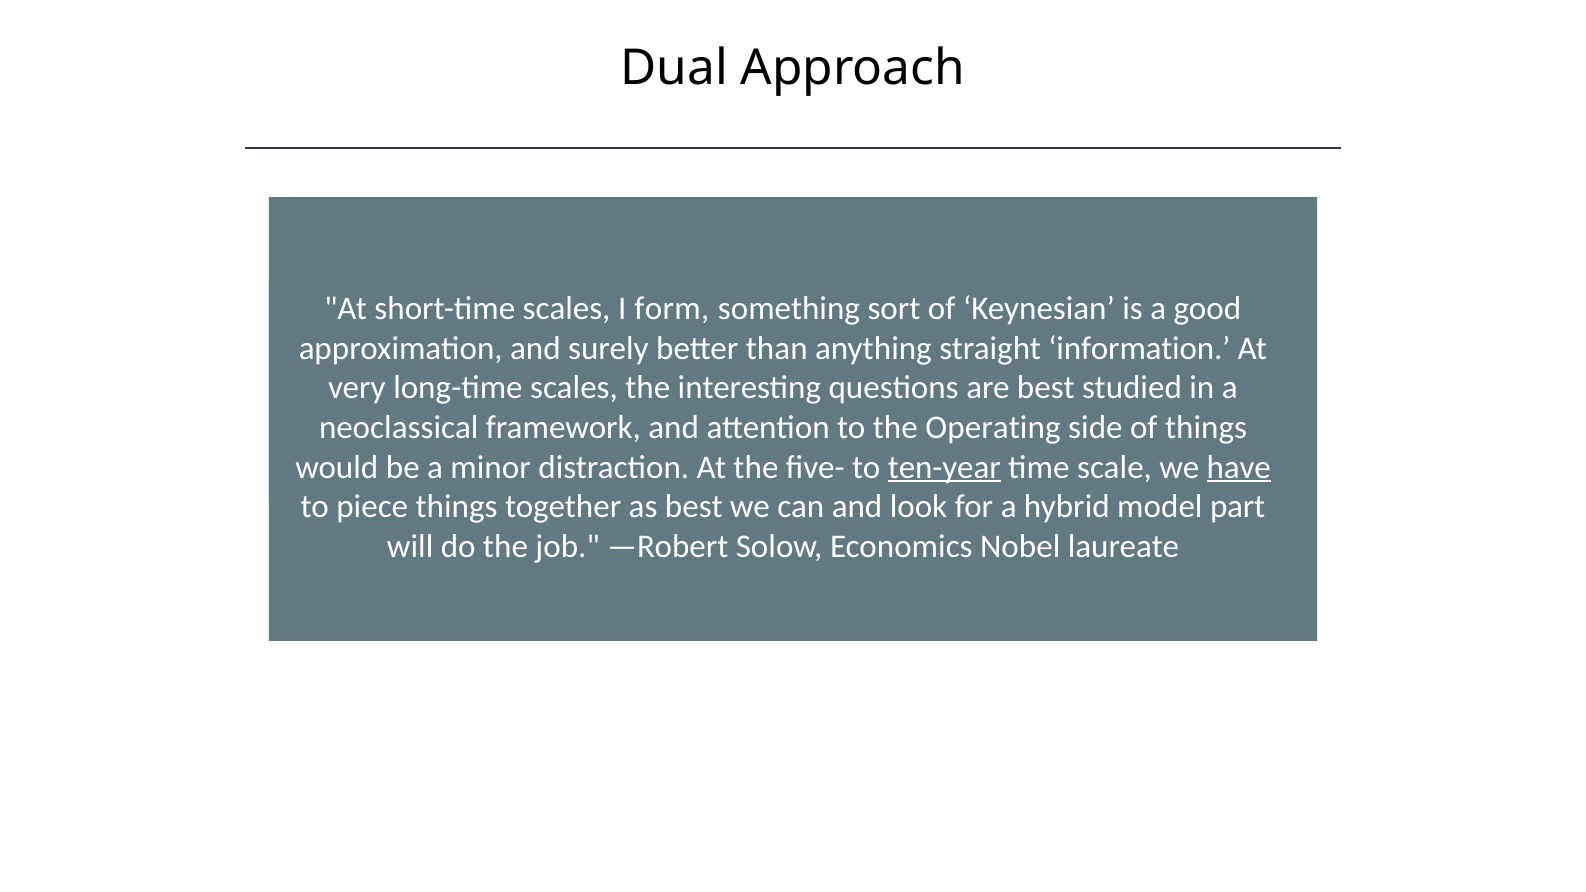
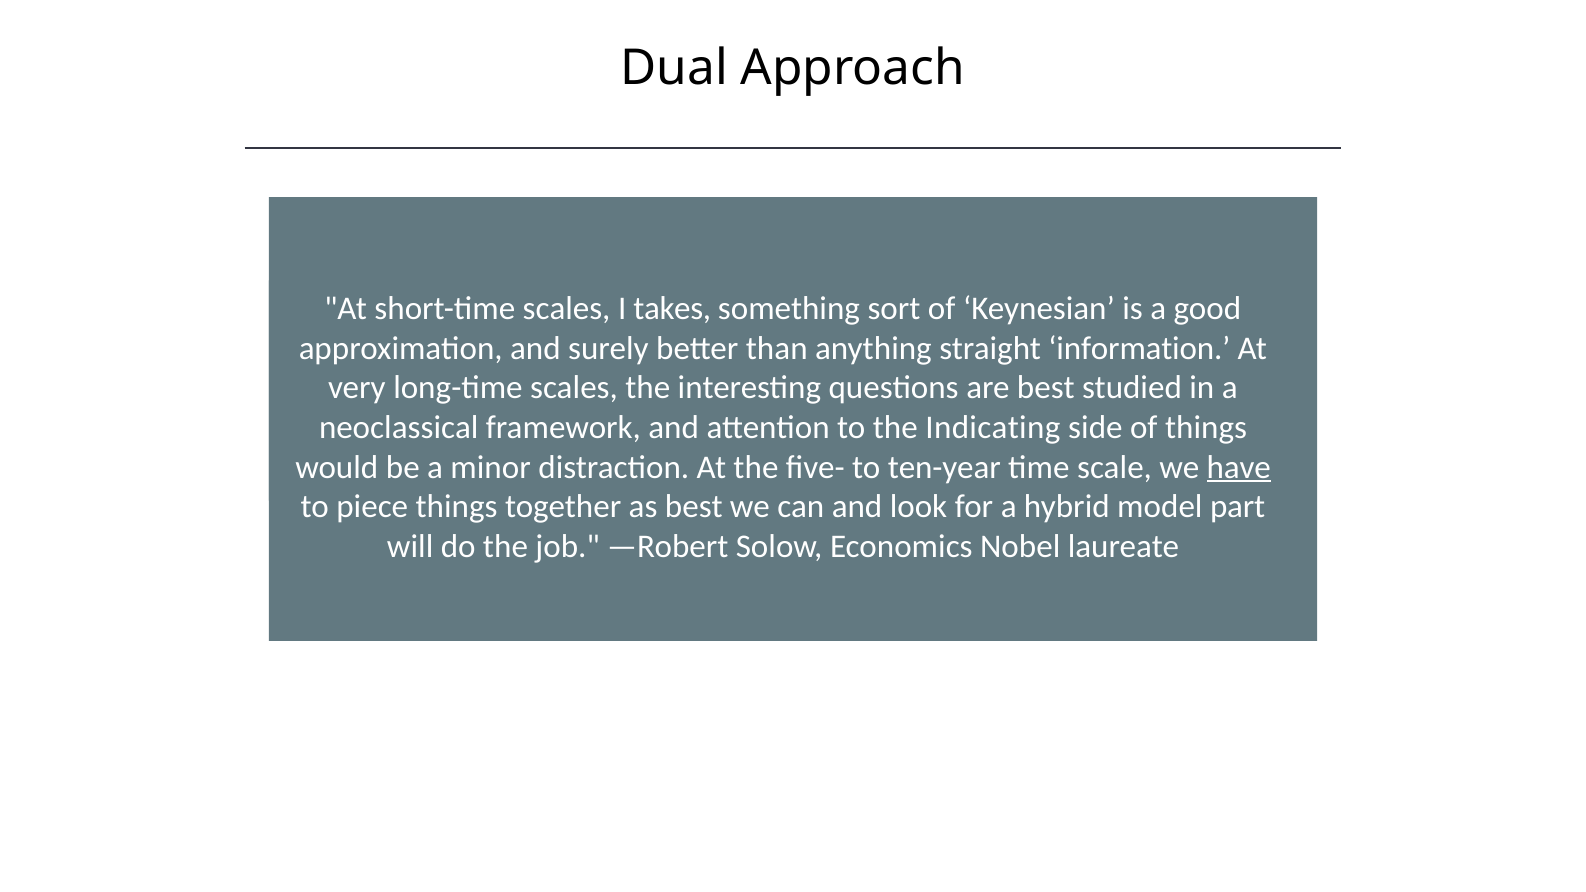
form: form -> takes (672, 309)
Operating: Operating -> Indicating (993, 428)
ten-year underline: present -> none (944, 467)
